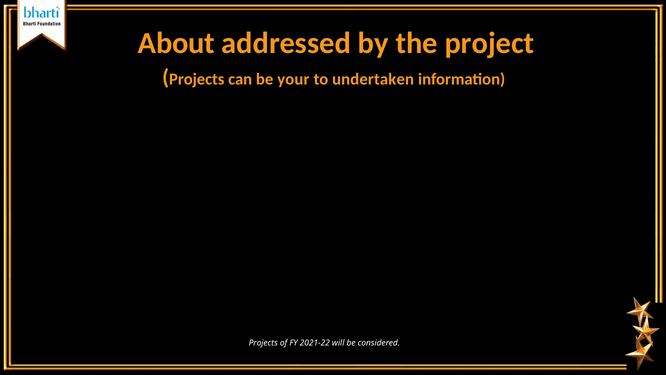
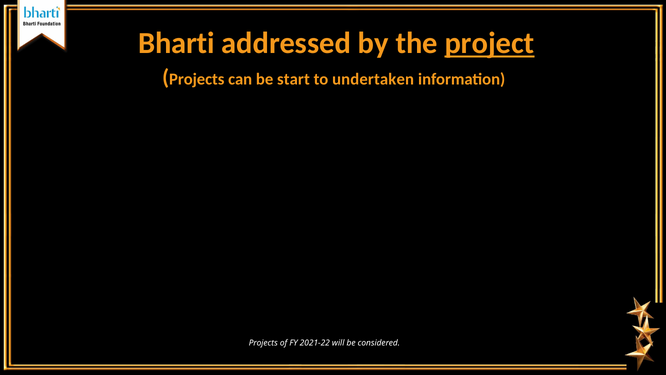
About: About -> Bharti (176, 43)
project underline: none -> present (490, 43)
your: your -> start (293, 79)
